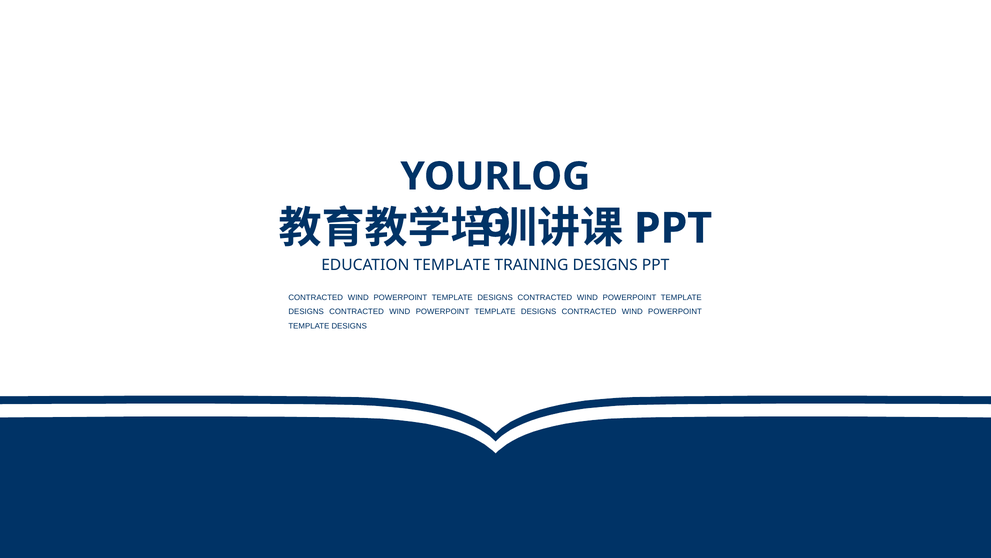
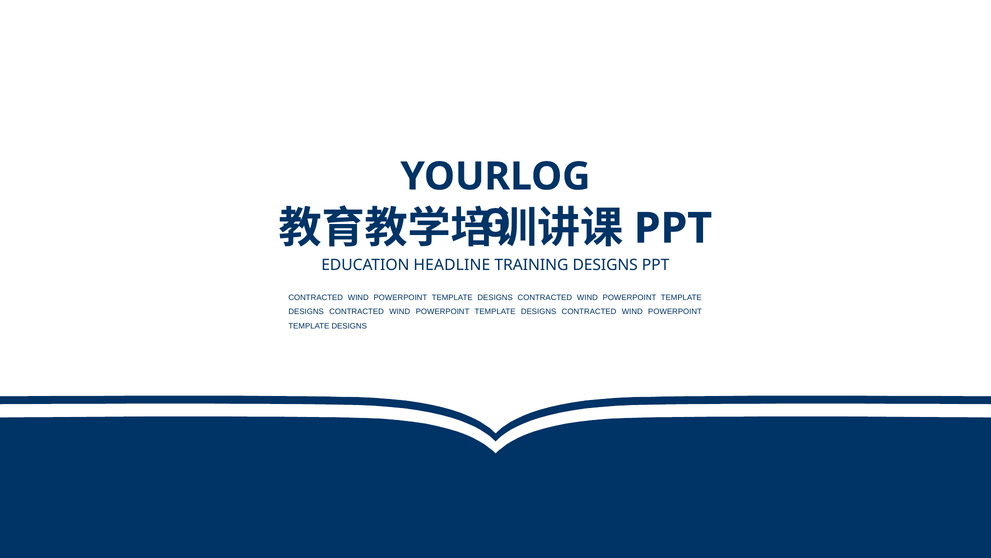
EDUCATION TEMPLATE: TEMPLATE -> HEADLINE (452, 265)
